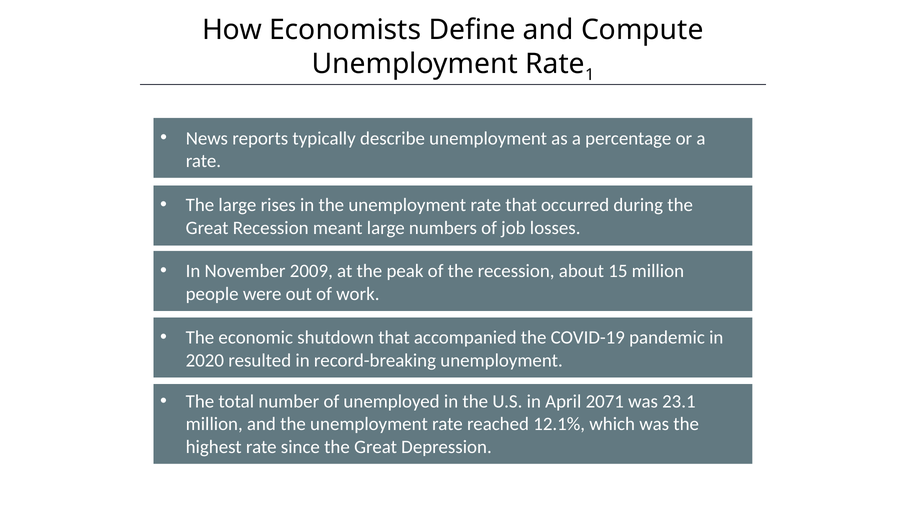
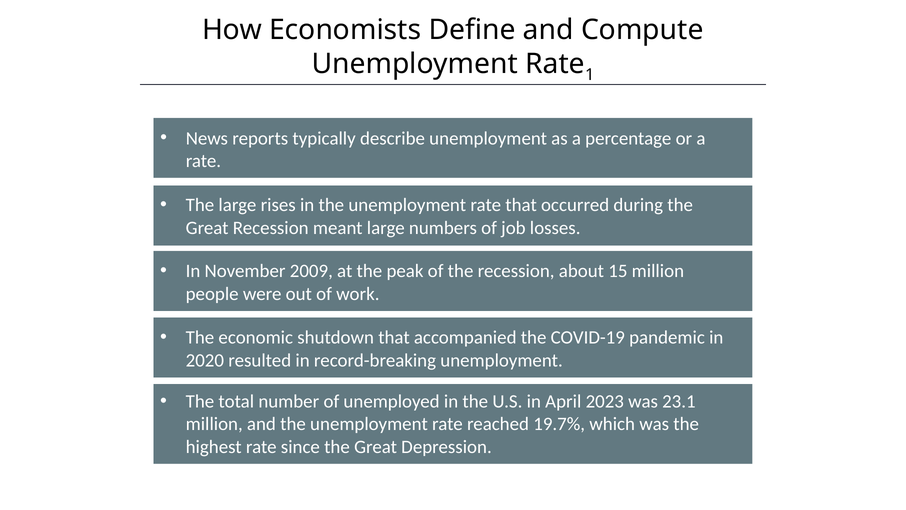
2071: 2071 -> 2023 (605, 401)
12.1%: 12.1% -> 19.7% (559, 424)
